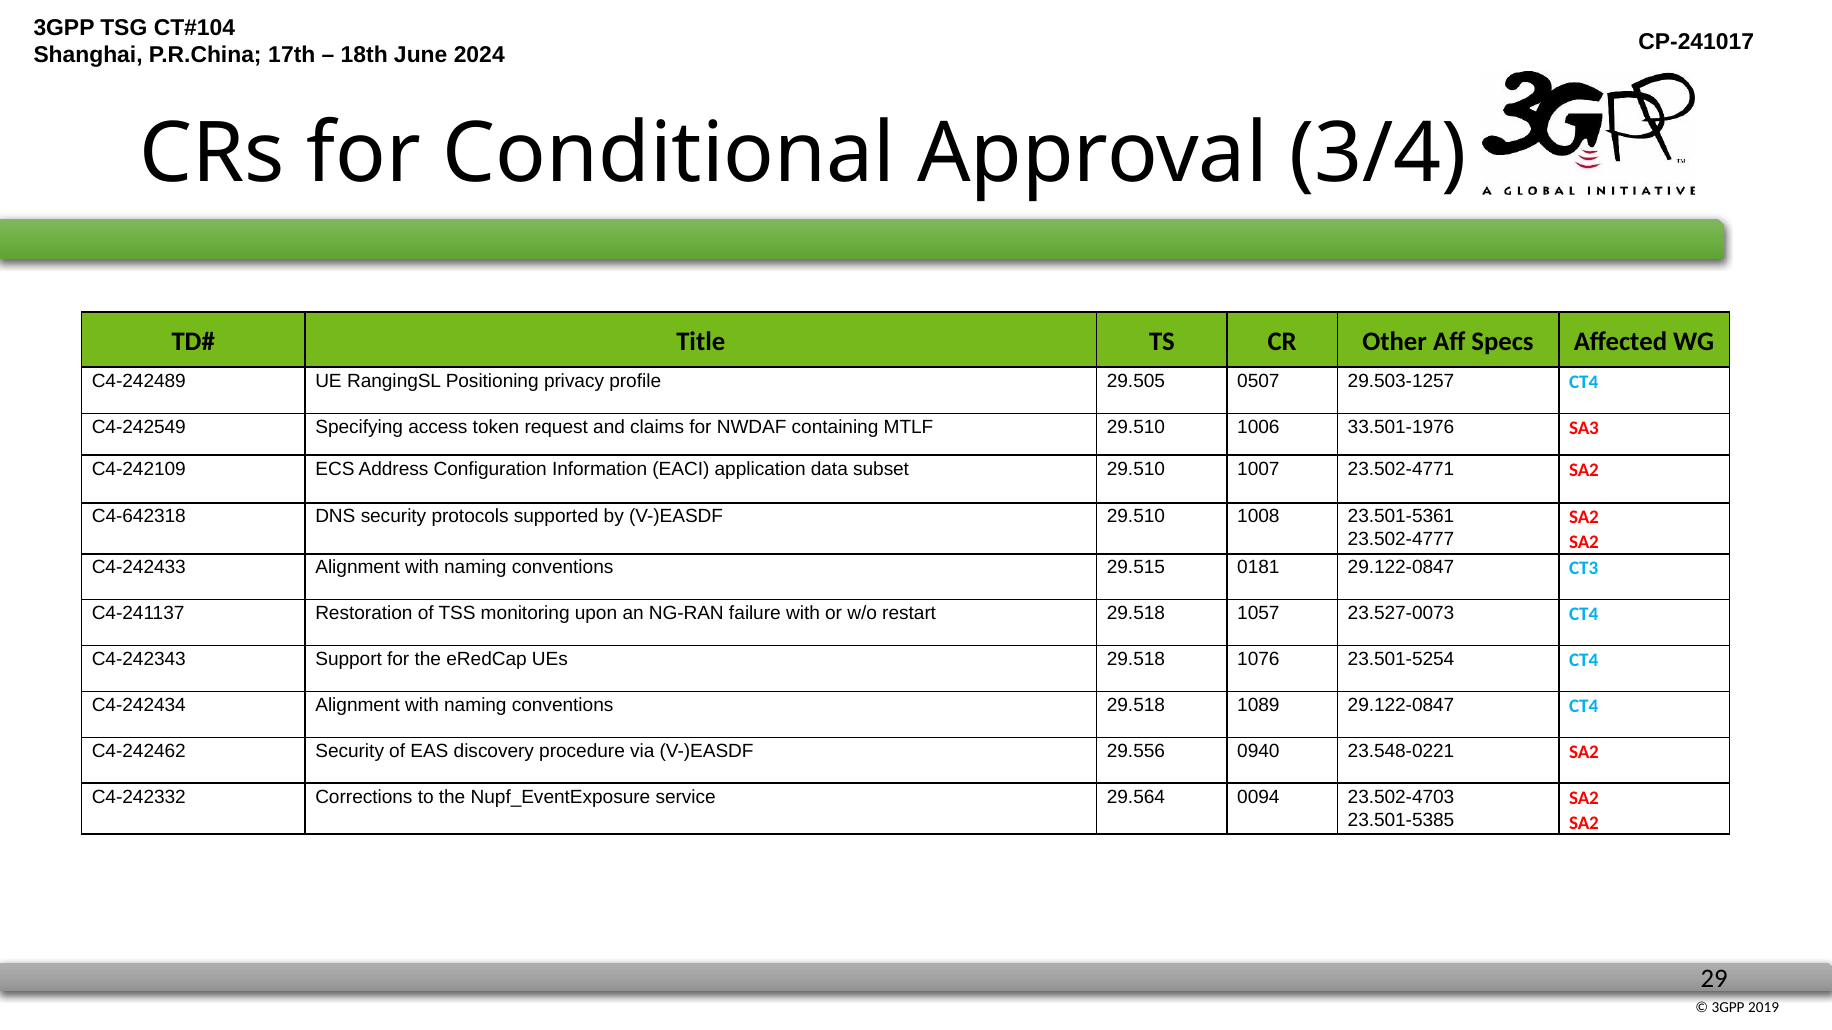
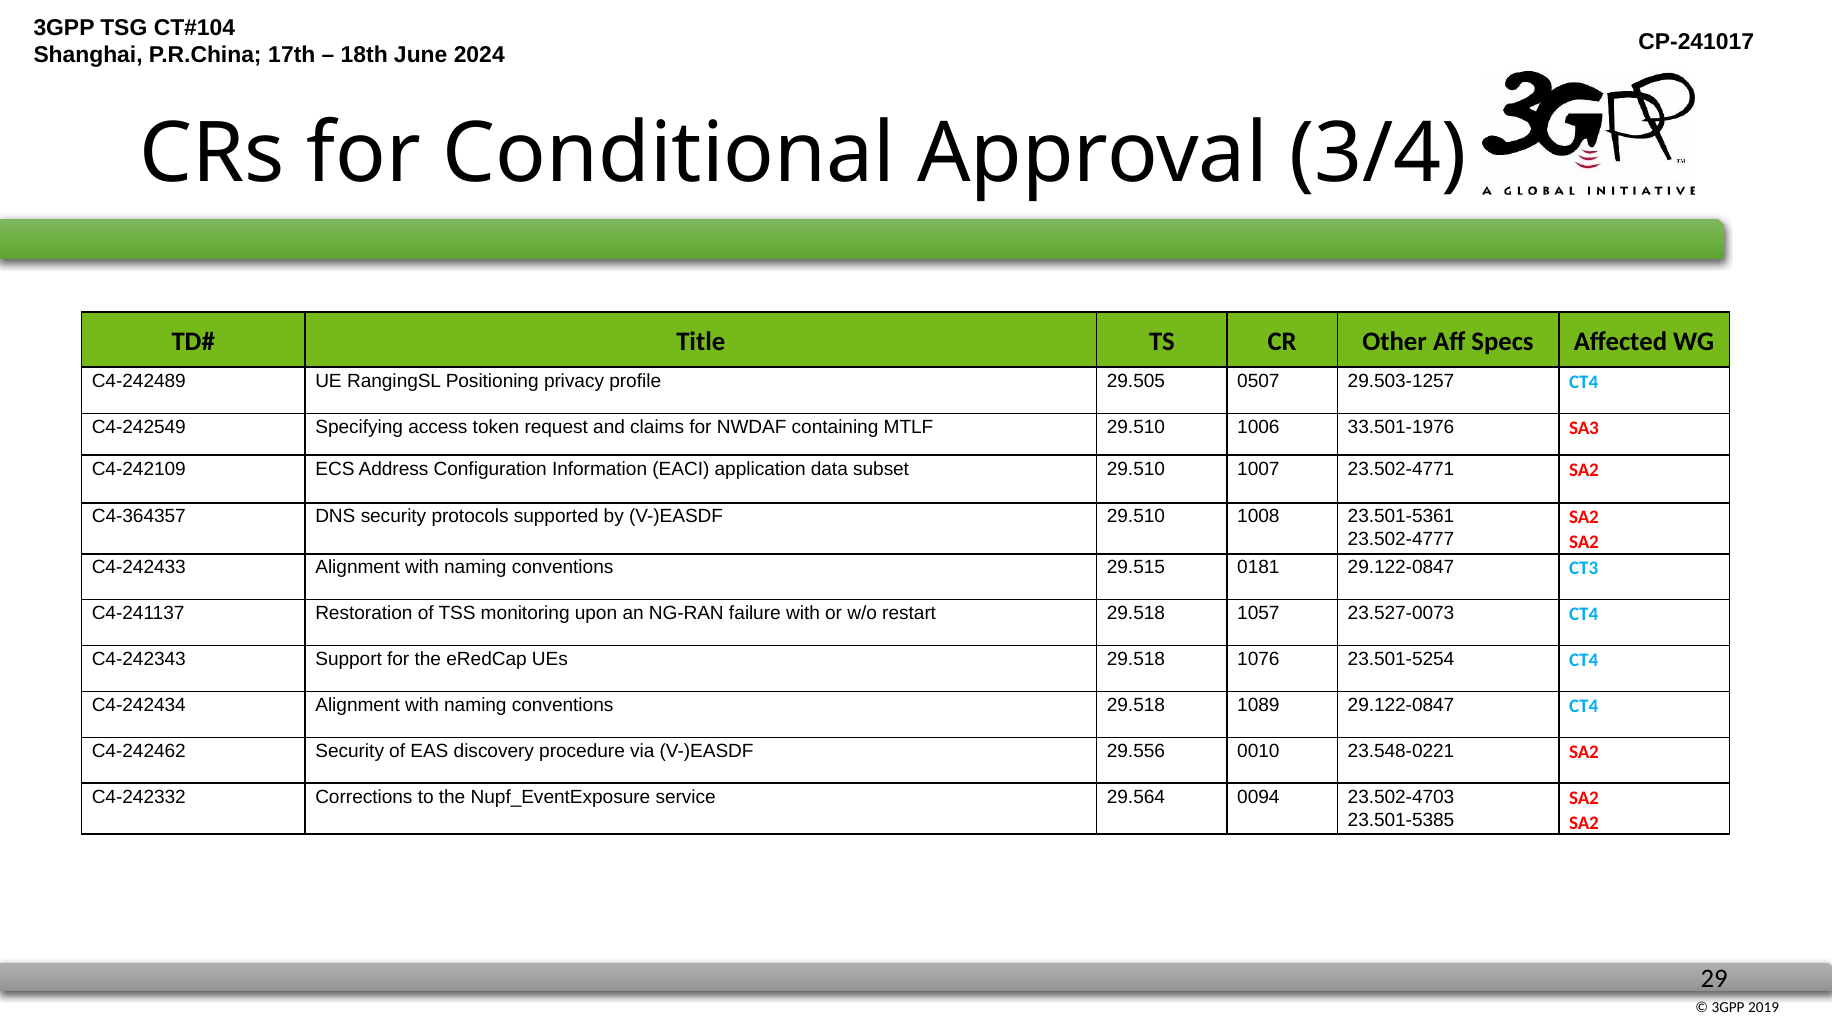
C4-642318: C4-642318 -> C4-364357 (139, 517)
0940: 0940 -> 0010 (1258, 752)
